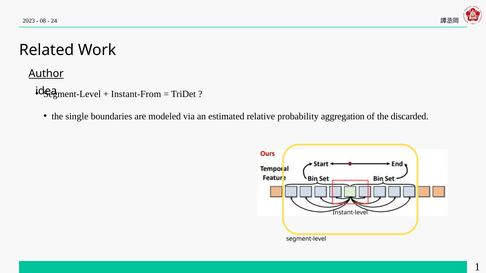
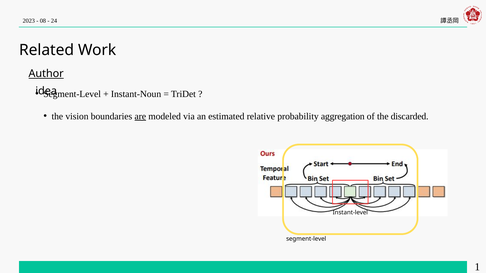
Instant-From: Instant-From -> Instant-Noun (136, 94)
single: single -> vision (77, 116)
are underline: none -> present (140, 116)
